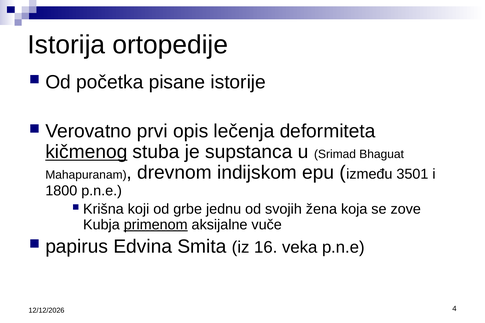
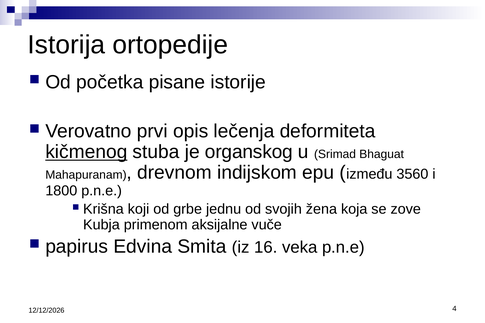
supstanca: supstanca -> organskog (249, 152)
3501: 3501 -> 3560 (412, 174)
primenom underline: present -> none (156, 225)
